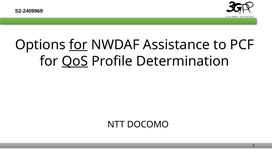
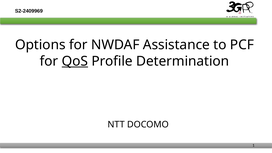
for underline: present -> none (78, 45)
